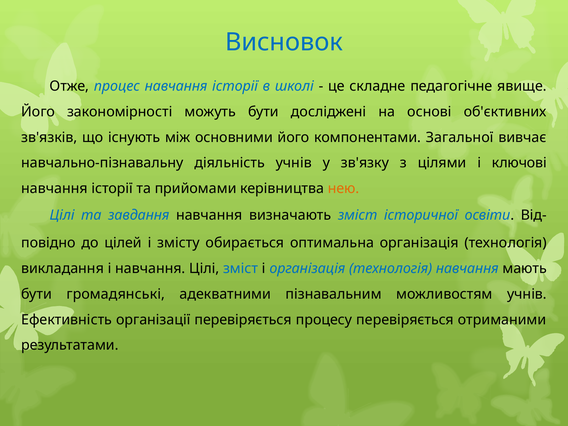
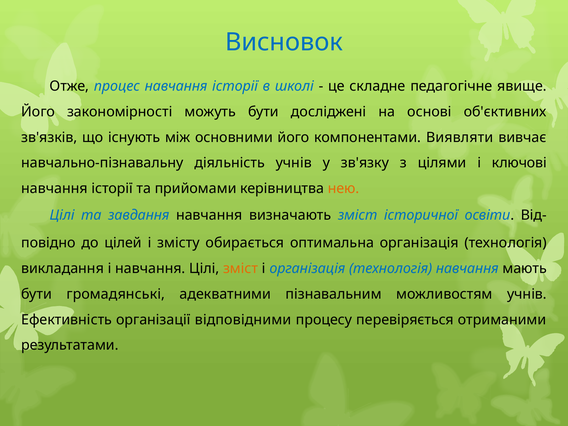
Загальної: Загальної -> Виявляти (460, 137)
зміст colour: blue -> orange (241, 269)
організації перевіряється: перевіряється -> відповідними (243, 320)
